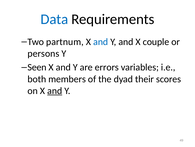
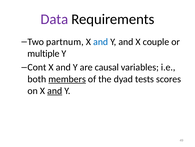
Data colour: blue -> purple (54, 19)
persons: persons -> multiple (43, 53)
Seen: Seen -> Cont (37, 67)
errors: errors -> causal (107, 67)
members underline: none -> present (67, 79)
their: their -> tests (145, 79)
